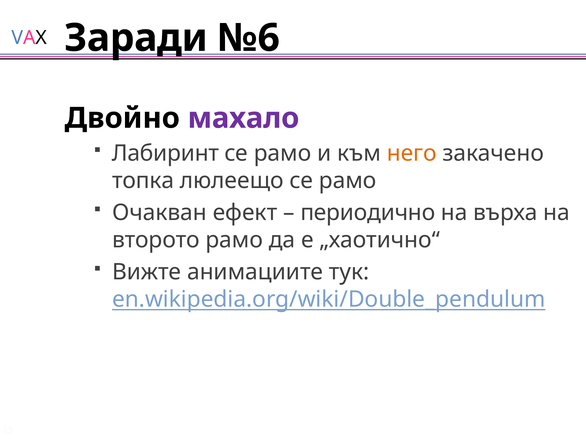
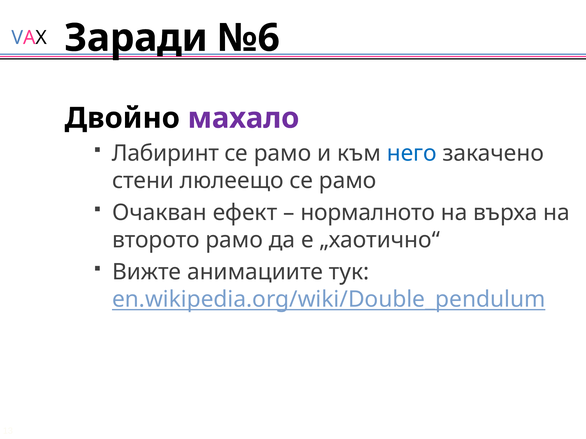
него colour: orange -> blue (412, 154)
топка: топка -> стени (143, 181)
периодично: периодично -> нормалното (368, 213)
